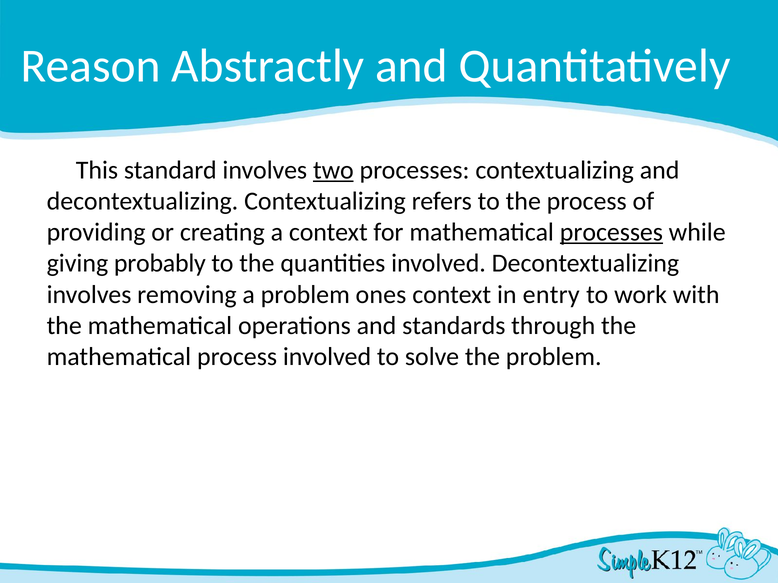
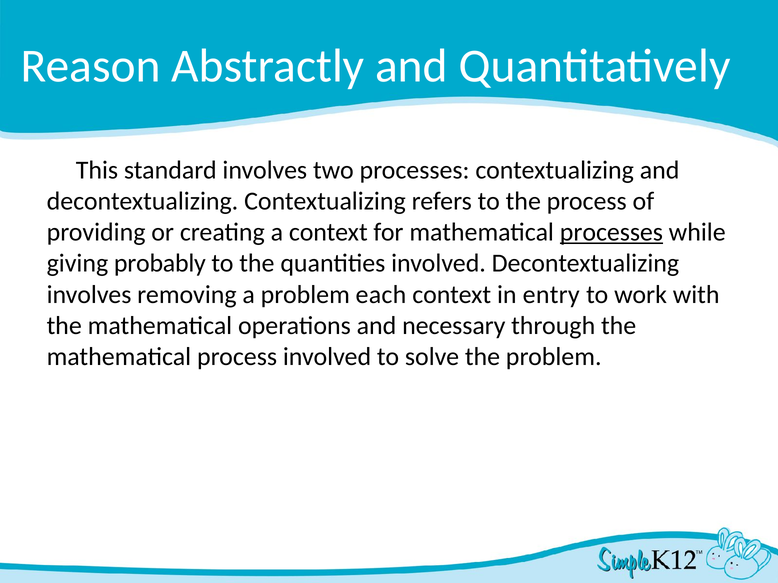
two underline: present -> none (333, 170)
ones: ones -> each (381, 295)
standards: standards -> necessary (454, 326)
